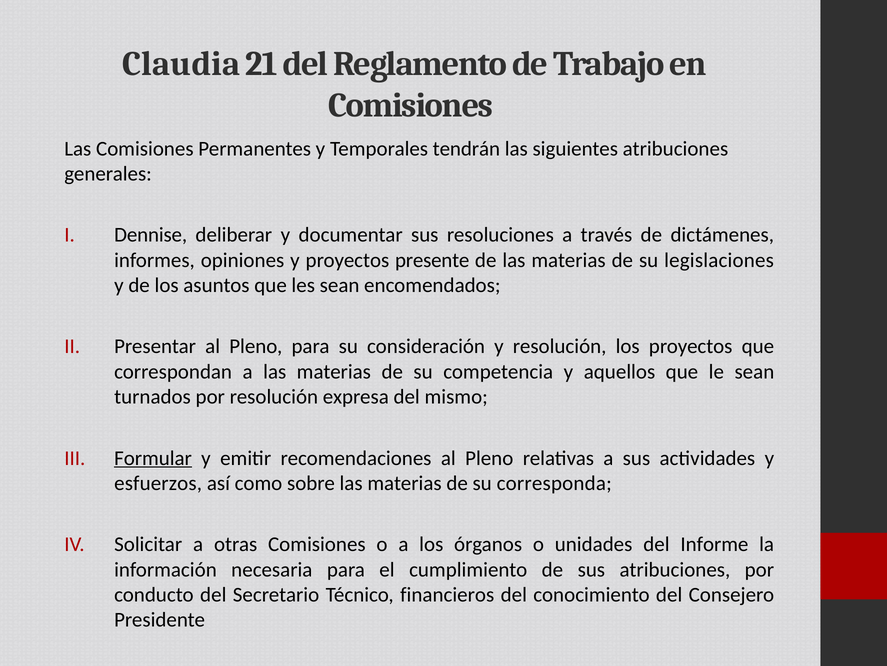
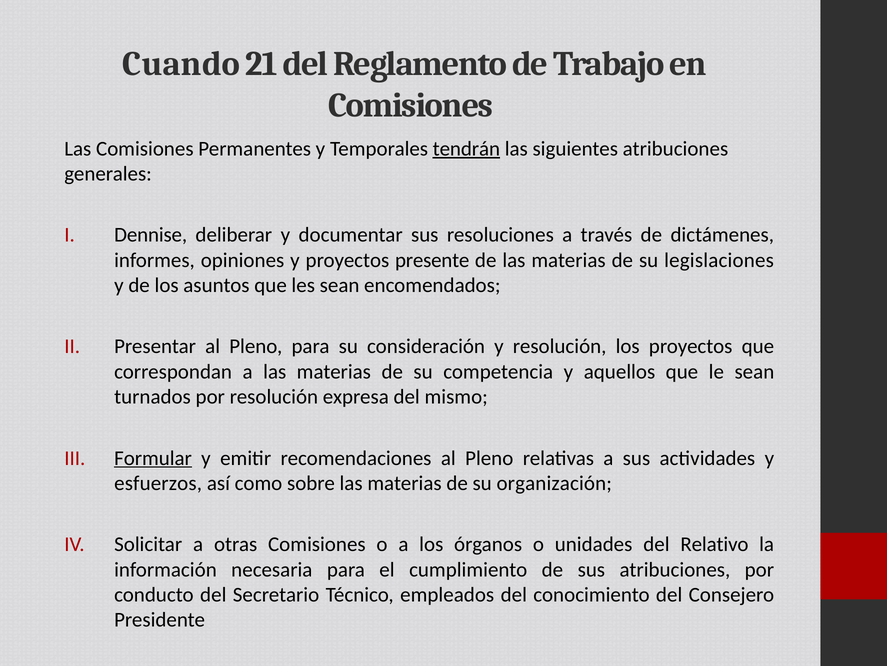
Claudia: Claudia -> Cuando (181, 64)
tendrán underline: none -> present (466, 149)
corresponda: corresponda -> organización (554, 483)
Informe: Informe -> Relativo (714, 544)
financieros: financieros -> empleados (447, 594)
